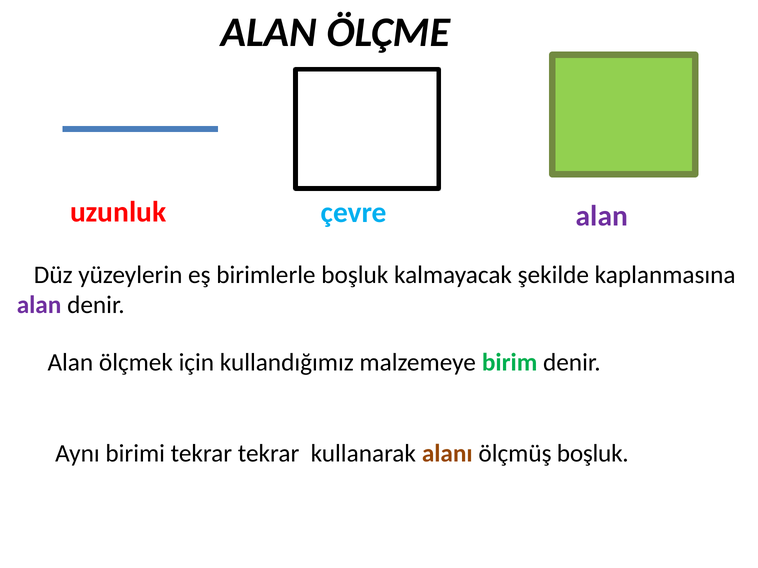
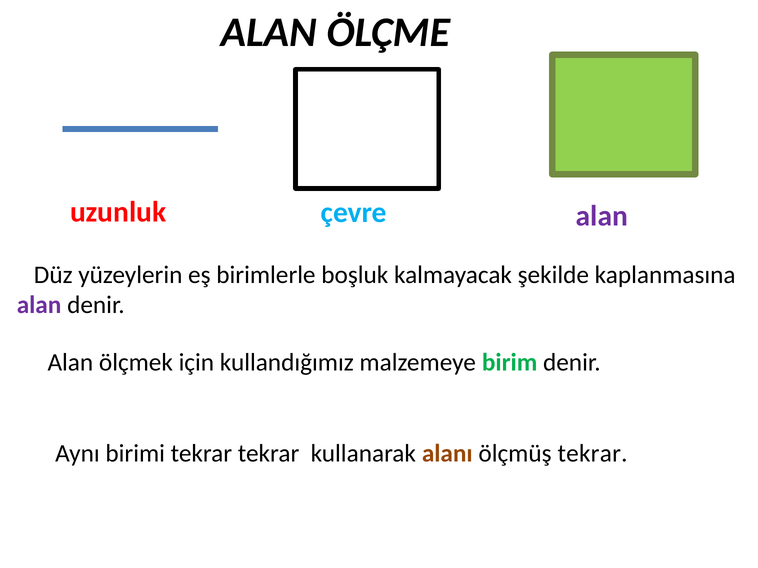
ölçmüş boşluk: boşluk -> tekrar (593, 454)
